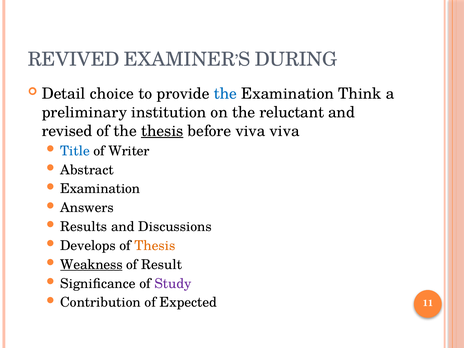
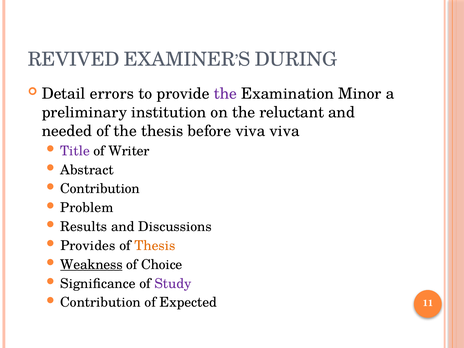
choice: choice -> errors (112, 94)
the colour: blue -> purple (225, 94)
Think: Think -> Minor (360, 94)
revised: revised -> needed (67, 131)
thesis underline: present -> none (162, 131)
Title colour: blue -> purple (75, 151)
Examination: Examination -> Contribution (100, 189)
Answers: Answers -> Problem (87, 208)
Develops: Develops -> Provides (88, 246)
Result: Result -> Choice (162, 265)
